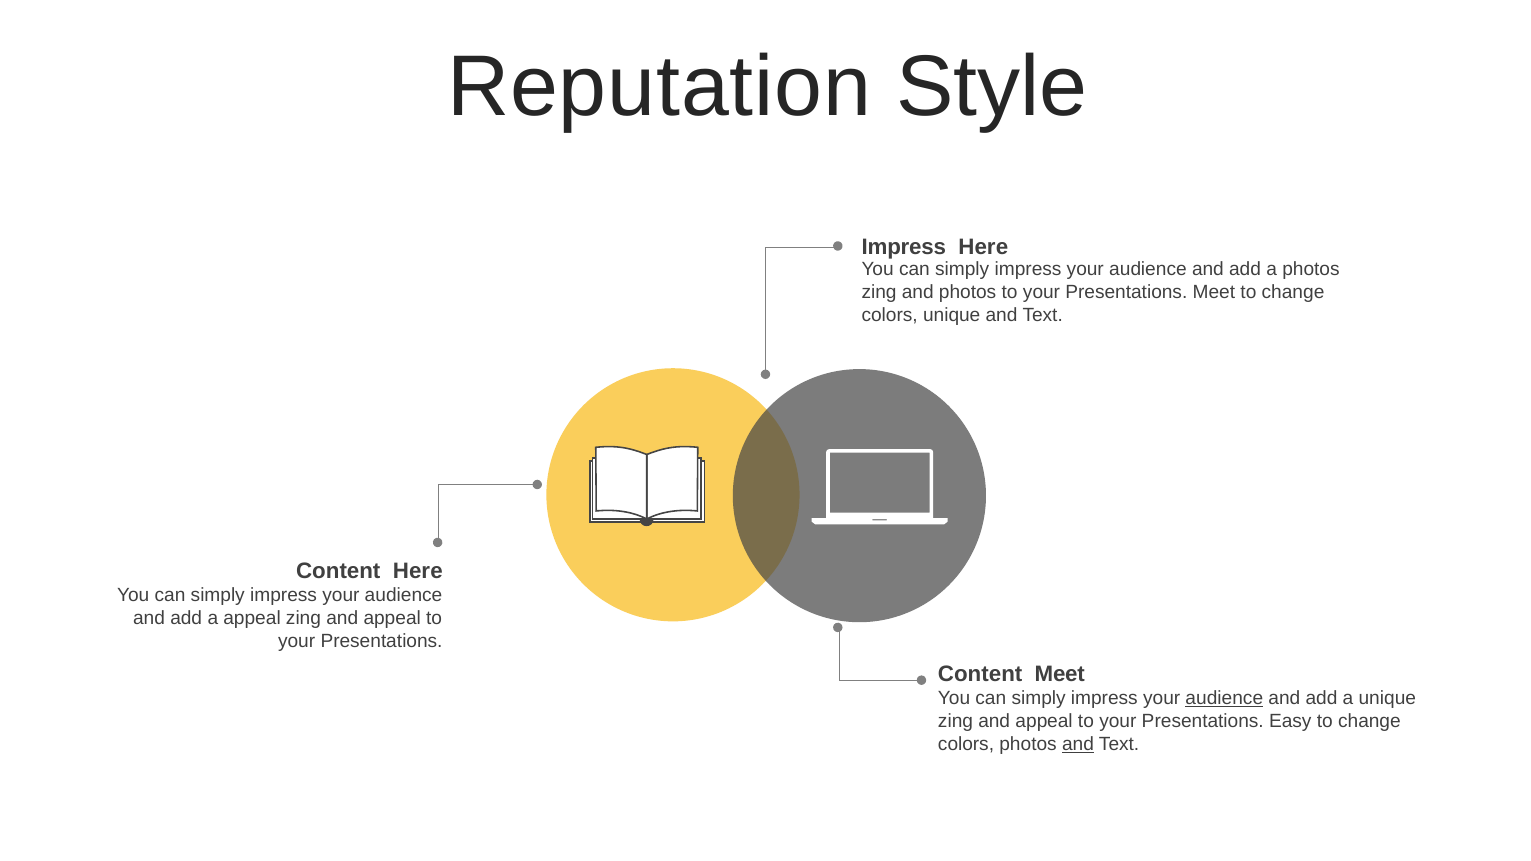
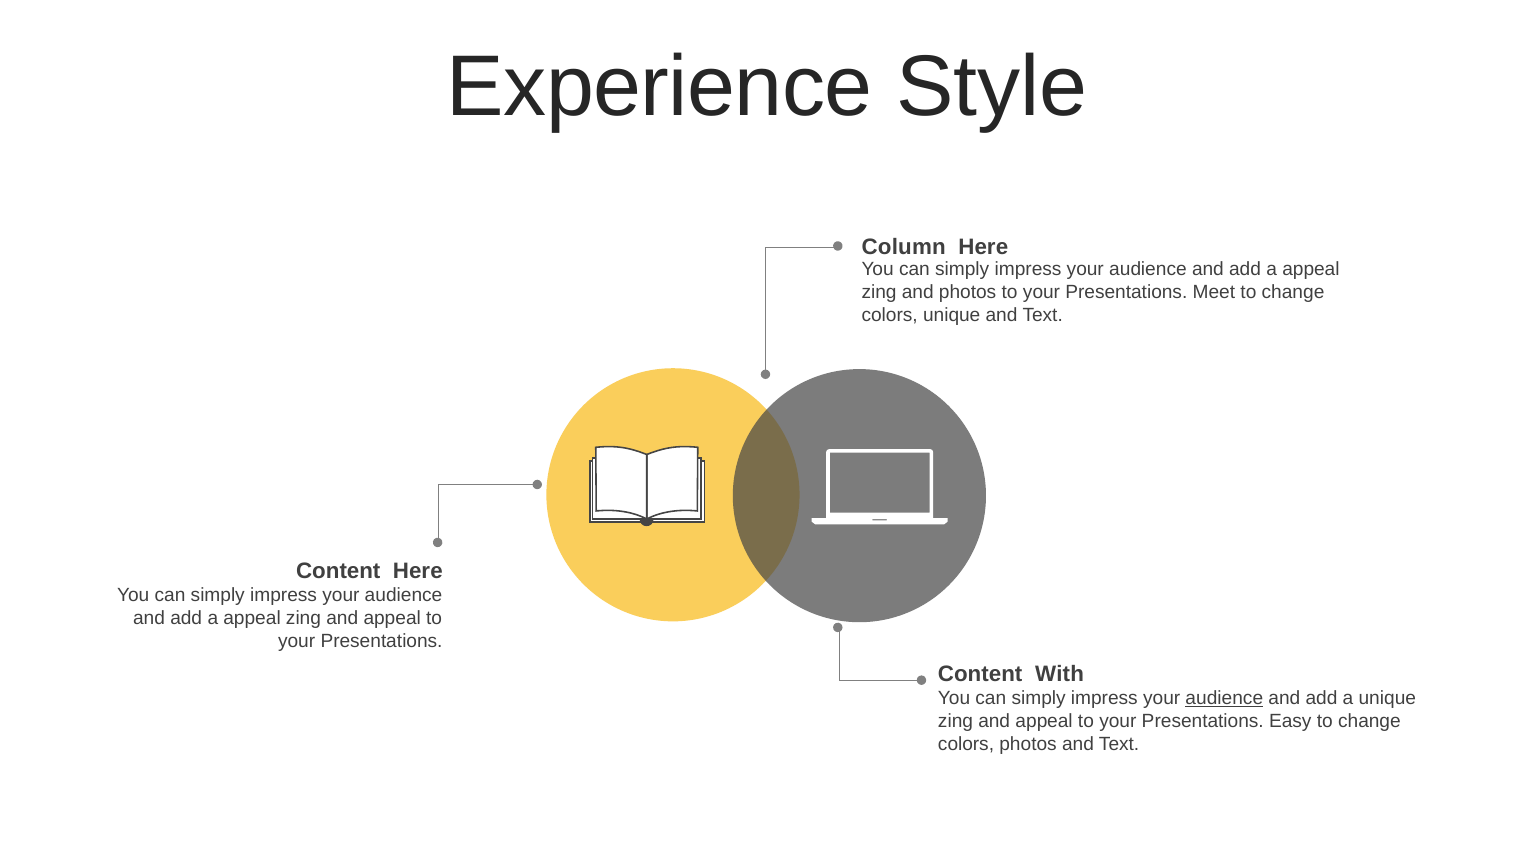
Reputation: Reputation -> Experience (660, 88)
Impress: Impress -> Column (904, 247)
photos: photos -> appeal (1311, 269)
Content Meet: Meet -> With (1060, 674)
and underline: present -> none (1078, 745)
